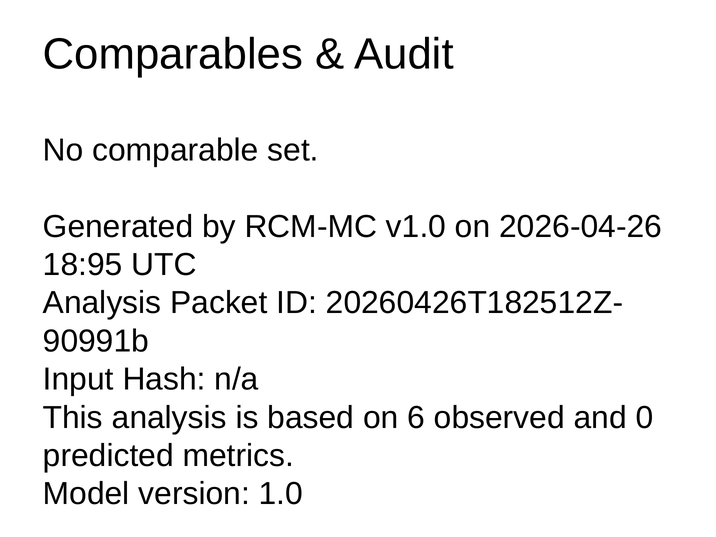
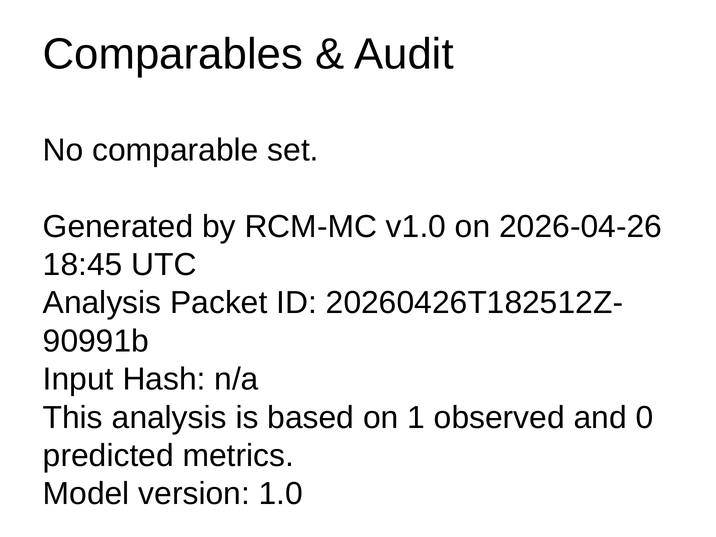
18:95: 18:95 -> 18:45 (83, 265)
6: 6 -> 1 (416, 418)
